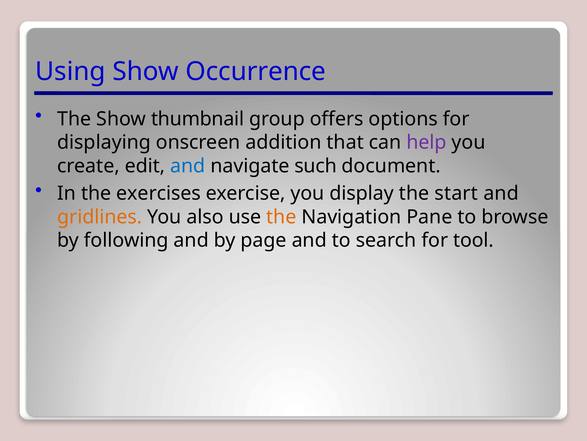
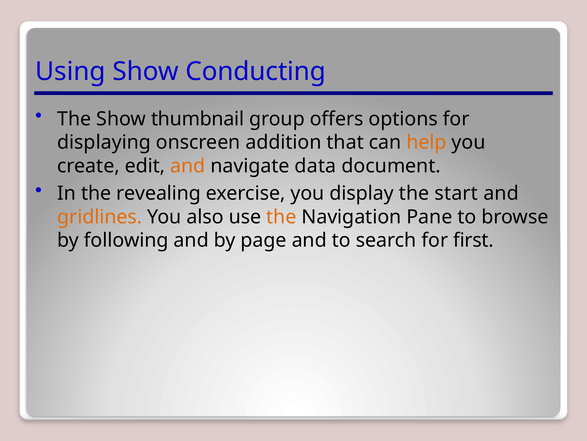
Occurrence: Occurrence -> Conducting (256, 71)
help colour: purple -> orange (426, 142)
and colour: blue -> orange (188, 166)
such: such -> data (315, 166)
exercises: exercises -> revealing (159, 193)
tool: tool -> first (473, 240)
